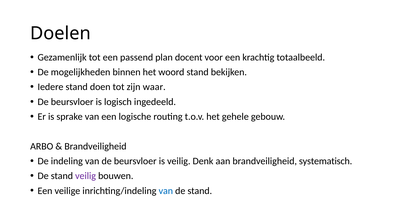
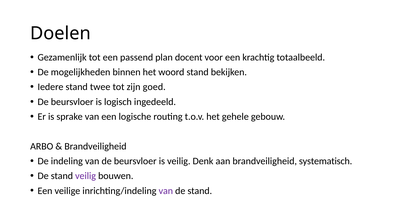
doen: doen -> twee (100, 87)
waar: waar -> goed (154, 87)
van colour: blue -> purple (166, 191)
